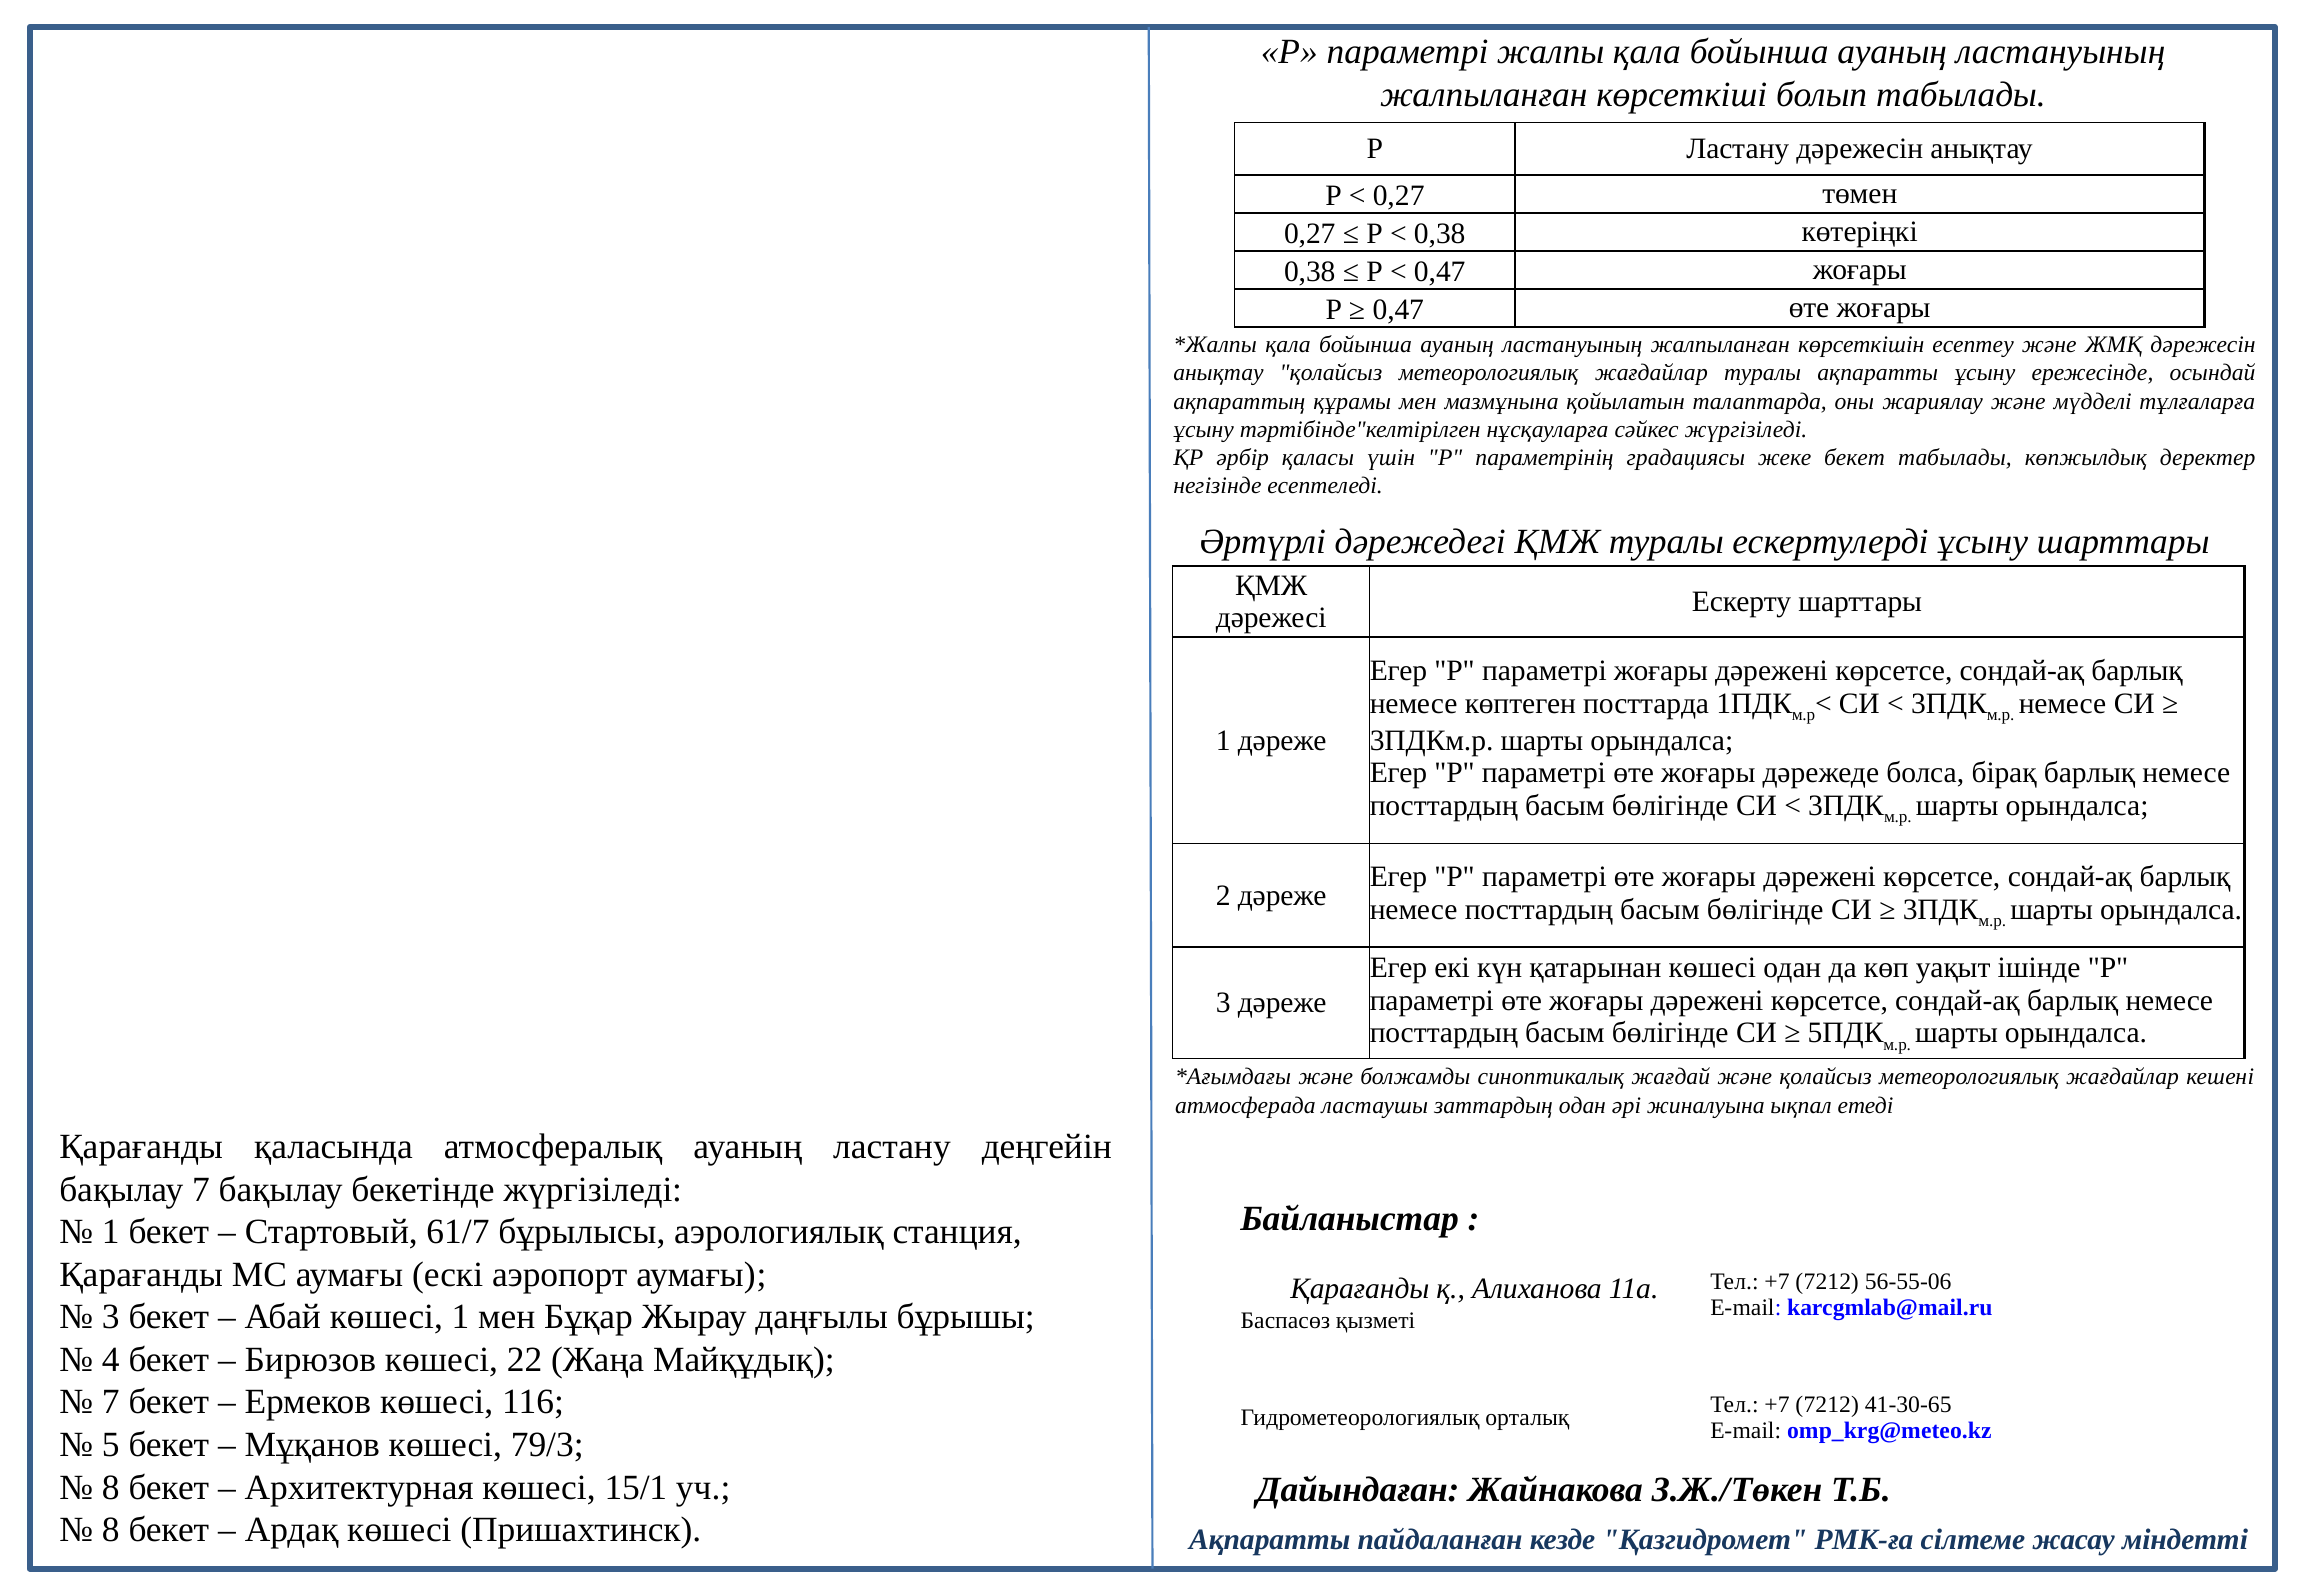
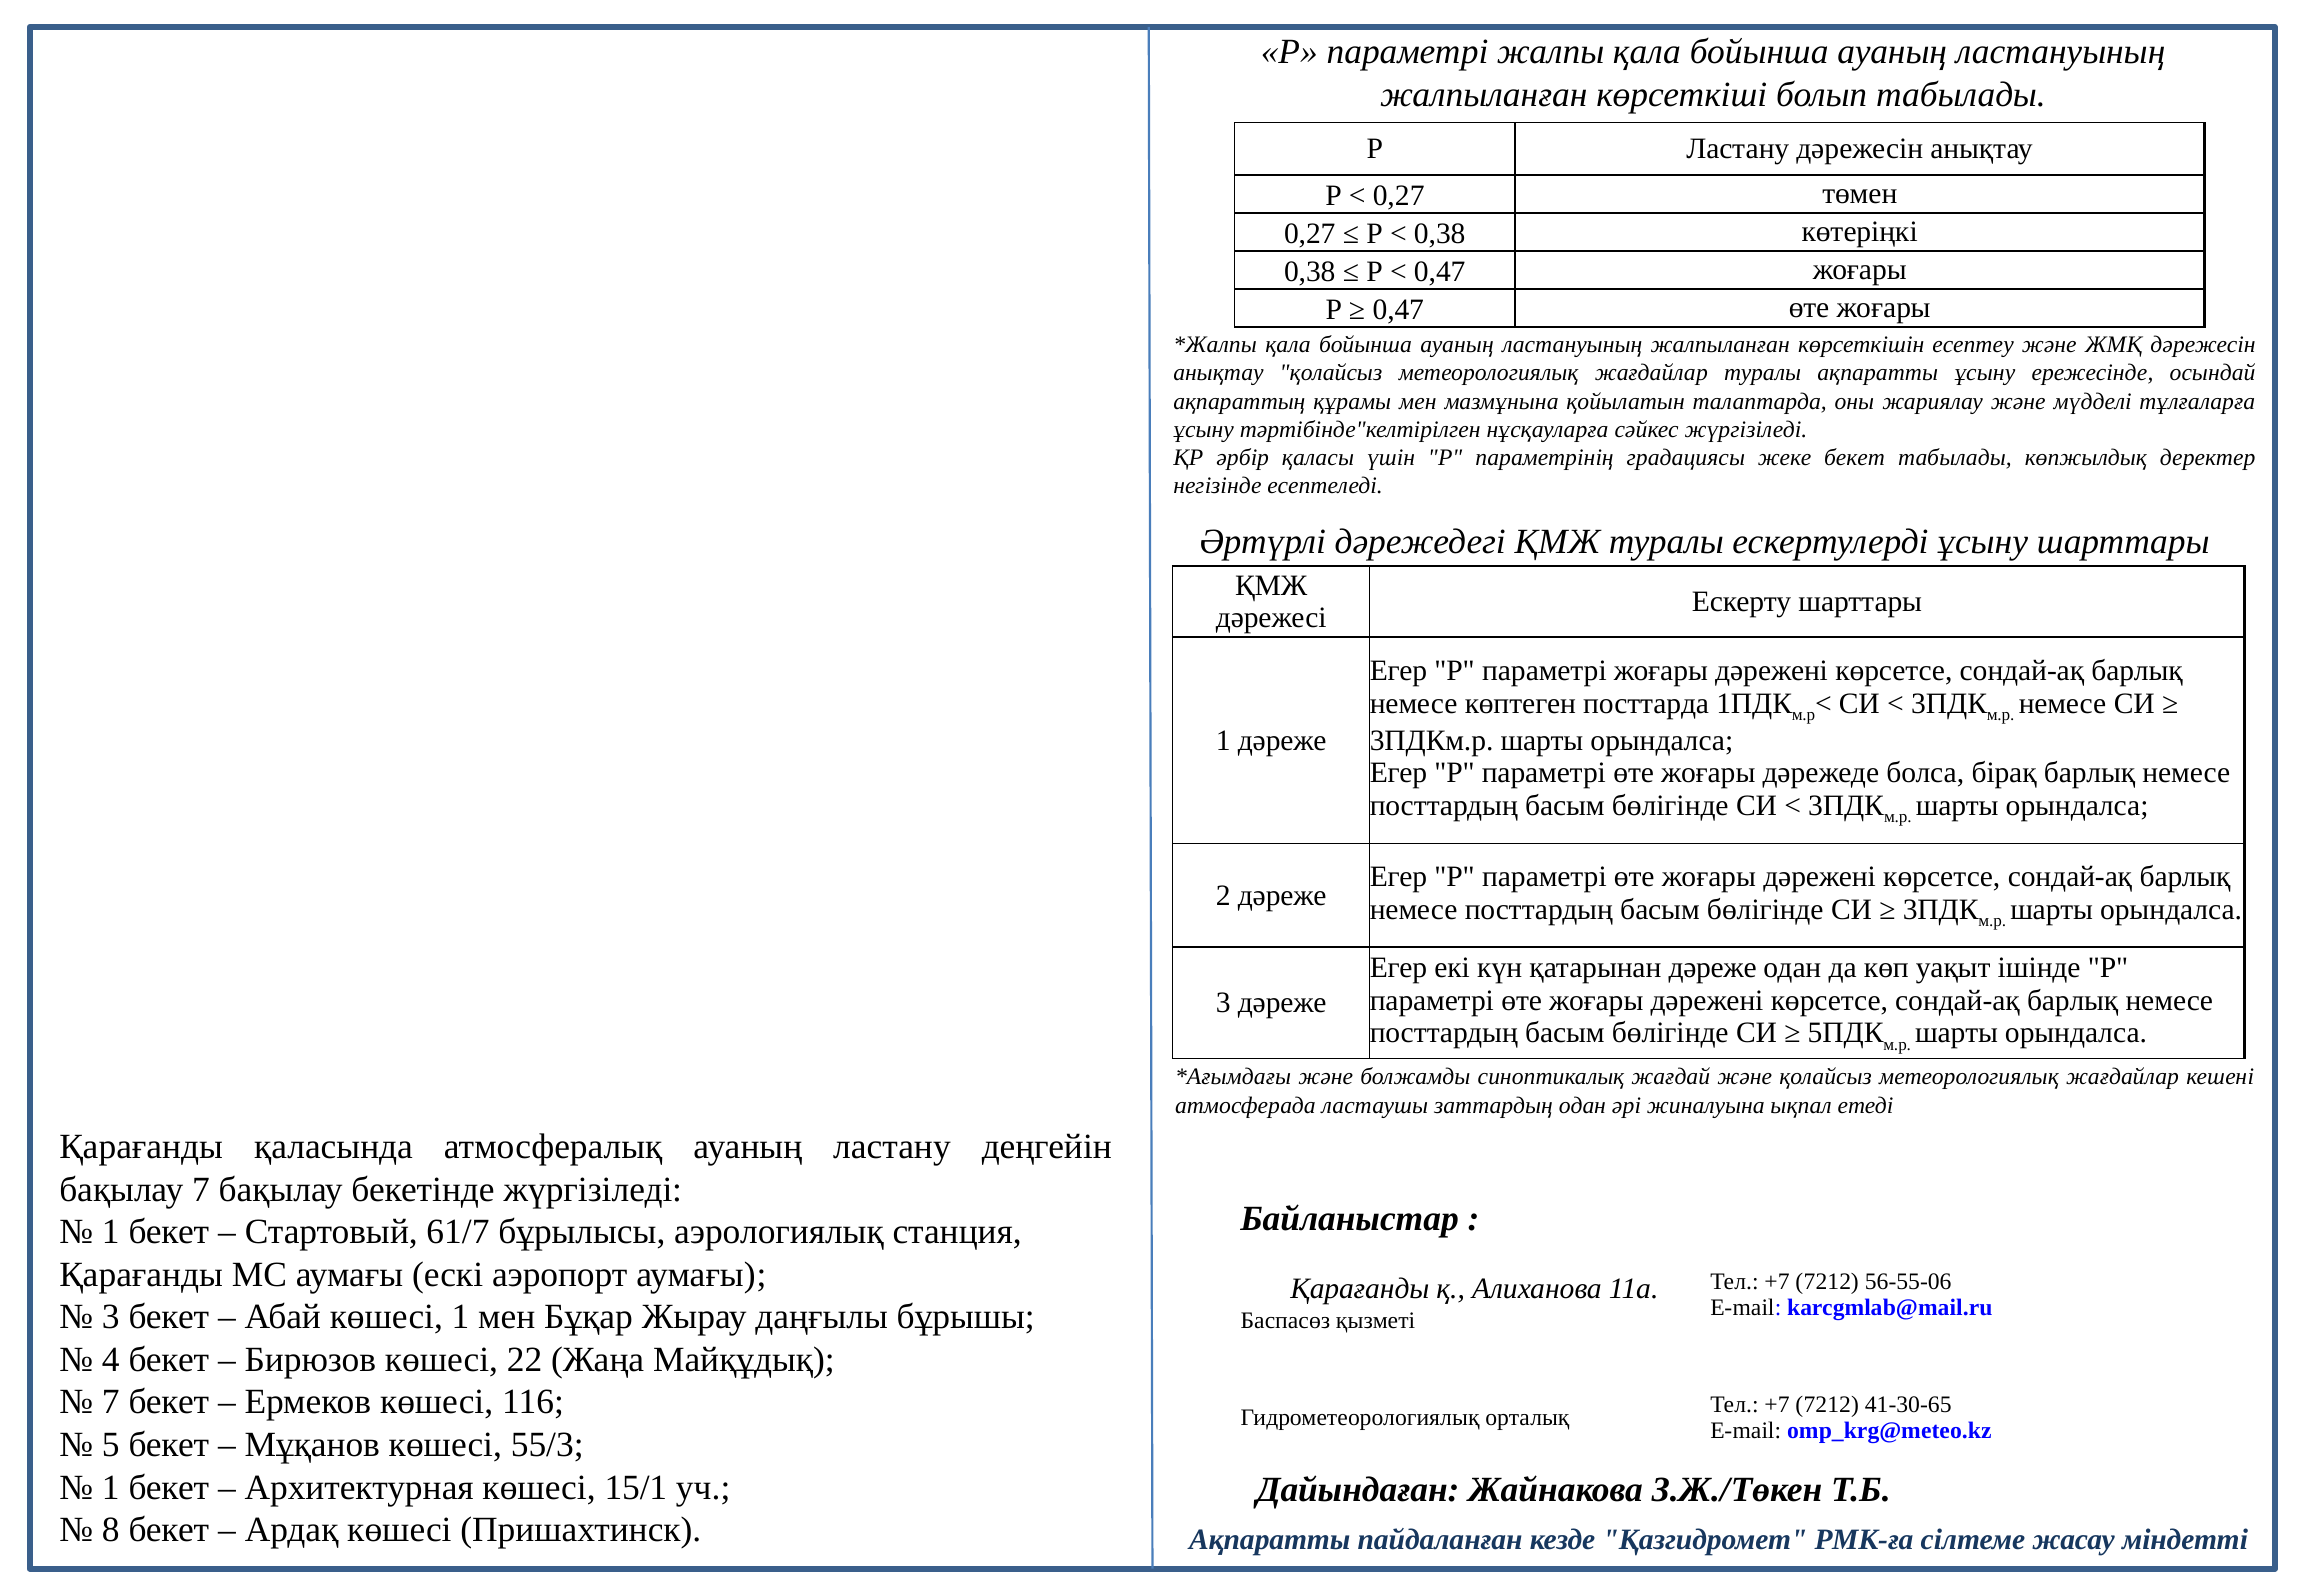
қатарынан көшесі: көшесі -> дәреже (1713, 968)
79/3: 79/3 -> 55/3 (547, 1445)
8: 8 -> 1 (111, 1487)
